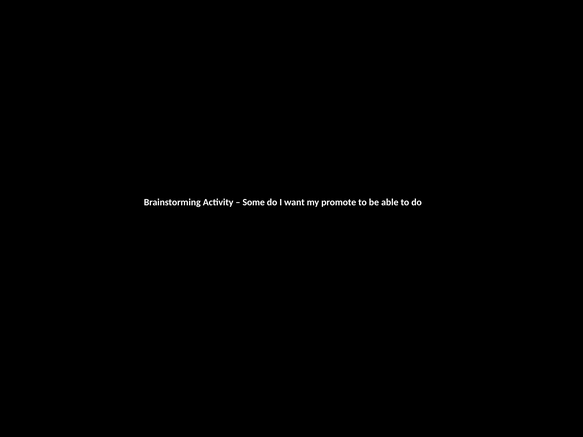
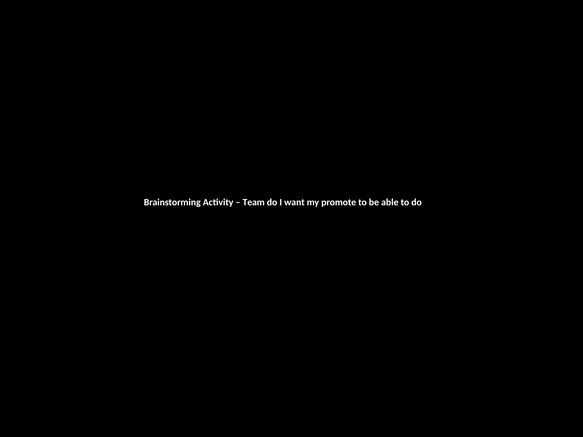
Some: Some -> Team (254, 202)
